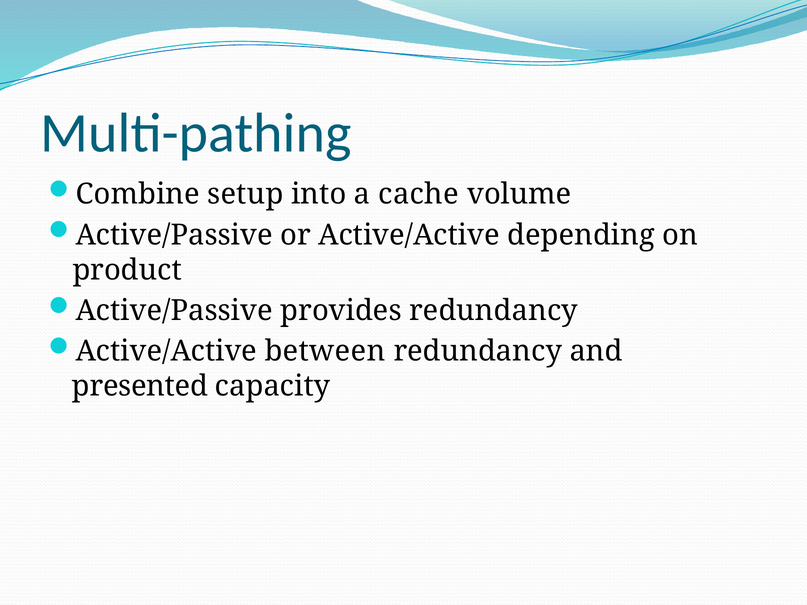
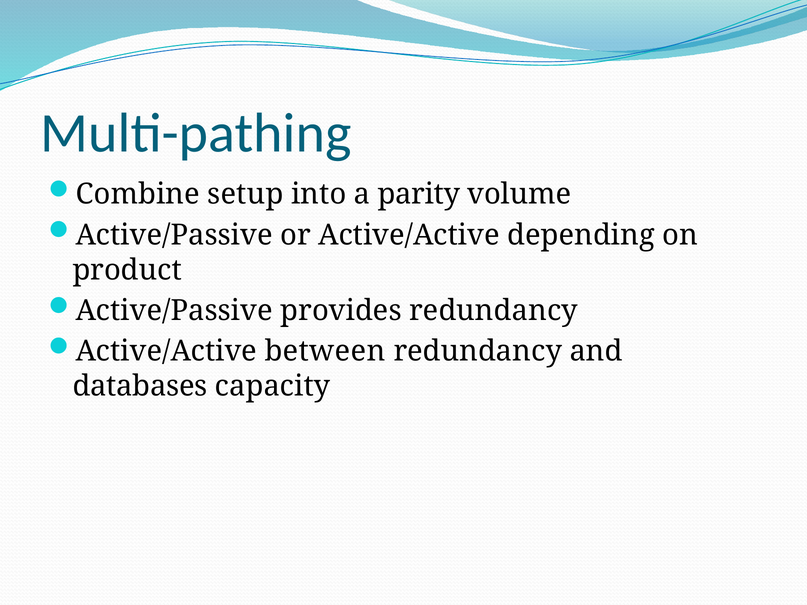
cache: cache -> parity (419, 194)
presented: presented -> databases (140, 386)
